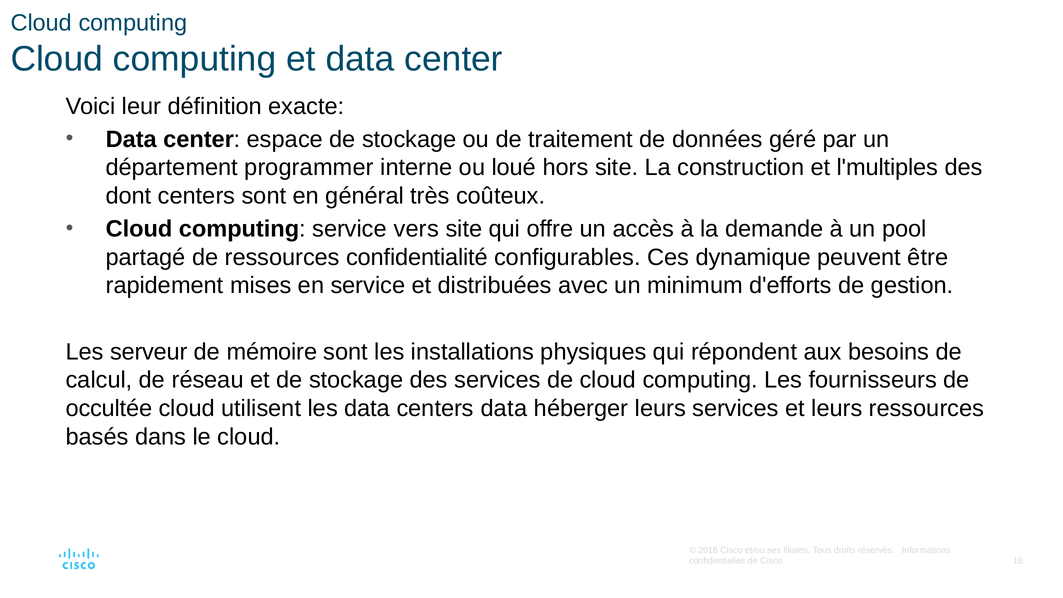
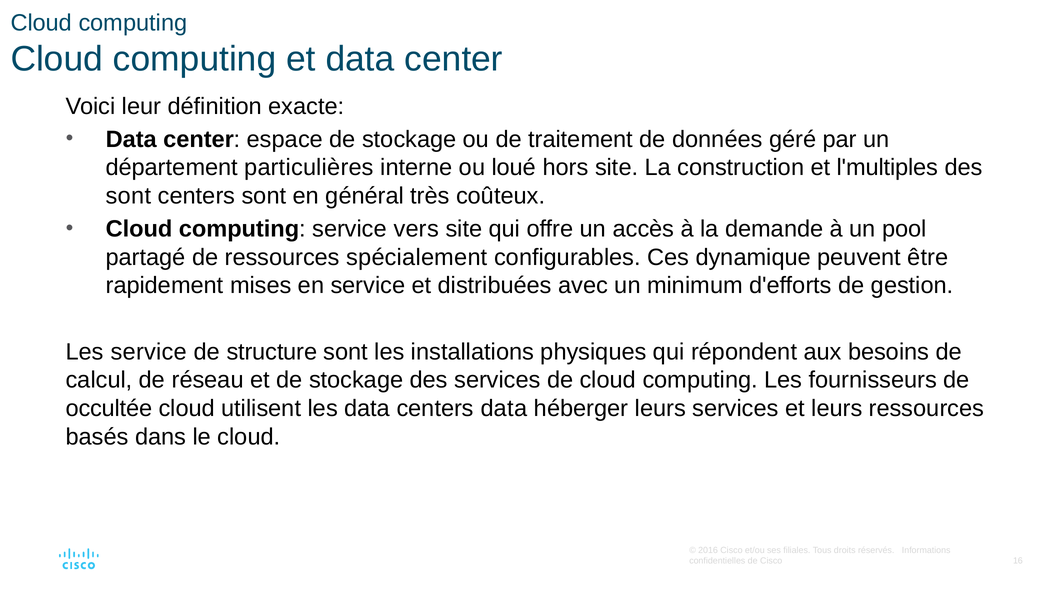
programmer: programmer -> particulières (309, 168)
dont: dont -> sont (128, 196)
confidentialité: confidentialité -> spécialement (417, 257)
Les serveur: serveur -> service (149, 352)
mémoire: mémoire -> structure (272, 352)
